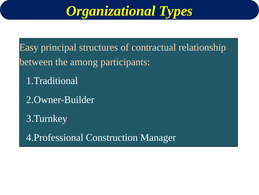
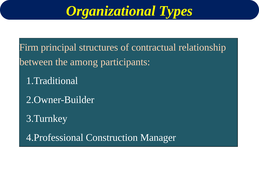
Easy: Easy -> Firm (29, 47)
